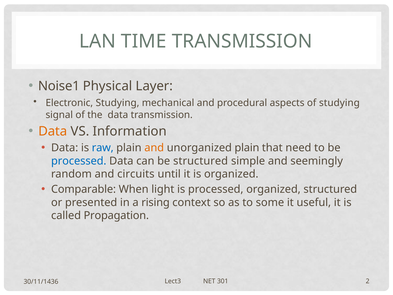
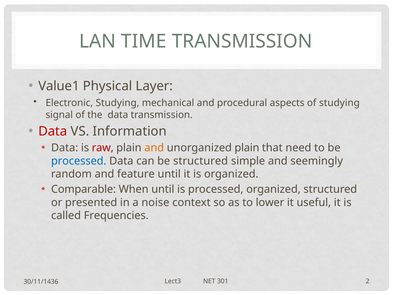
Noise1: Noise1 -> Value1 (59, 86)
Data colour: orange -> red (53, 131)
raw colour: blue -> red (103, 148)
circuits: circuits -> feature (136, 174)
When light: light -> until (163, 189)
rising: rising -> noise (155, 202)
some: some -> lower (270, 202)
Propagation: Propagation -> Frequencies (116, 215)
